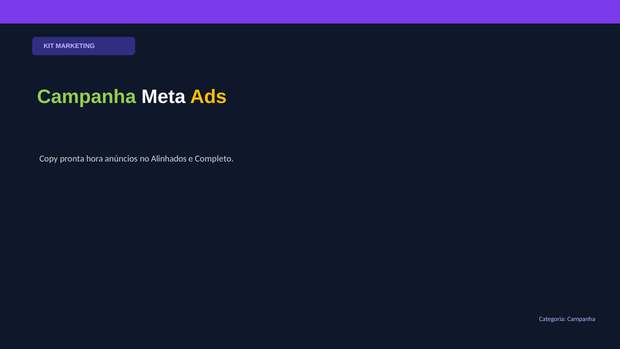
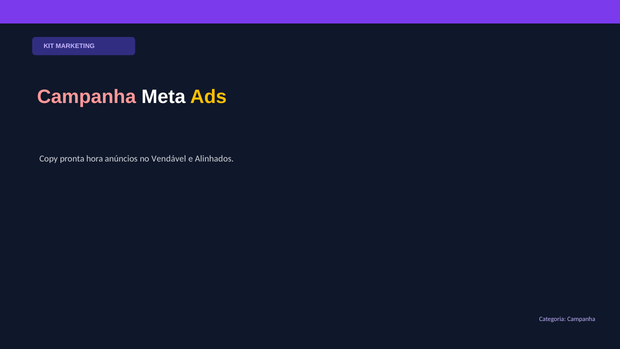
Campanha colour: light green -> pink (87, 97)
Alinhados: Alinhados -> Vendável (169, 159)
Completo: Completo -> Alinhados (214, 159)
